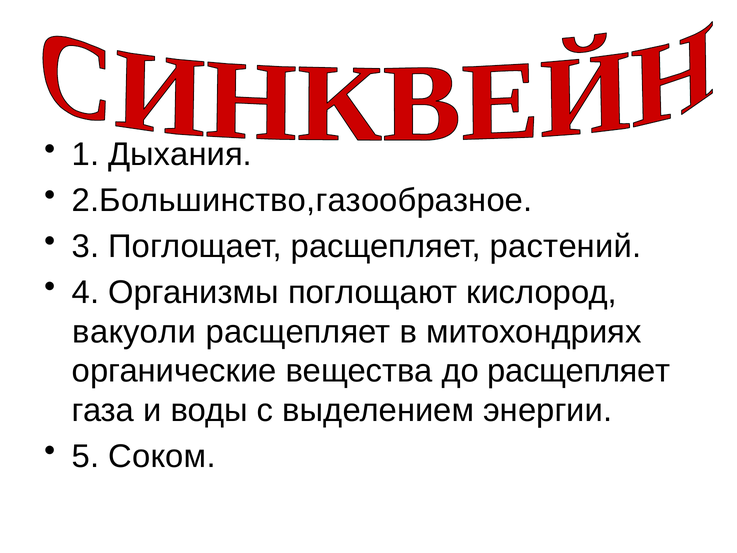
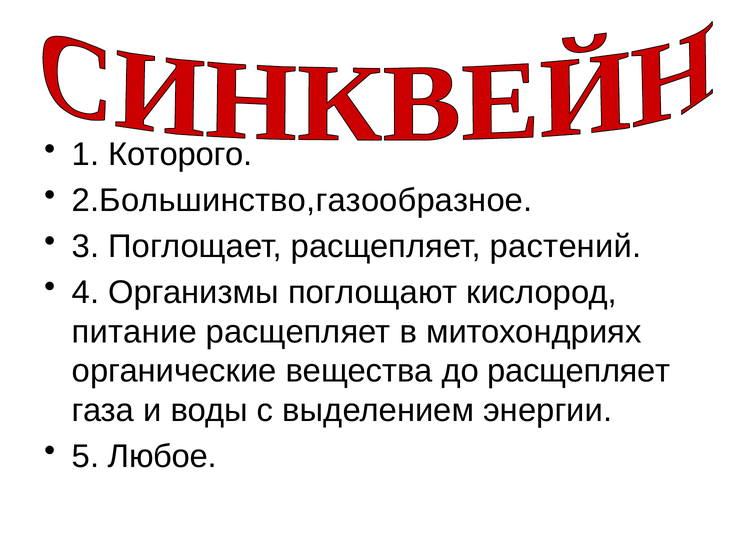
Дыхания: Дыхания -> Которого (180, 155)
вакуоли: вакуоли -> питание (134, 332)
Соком: Соком -> Любое (162, 456)
